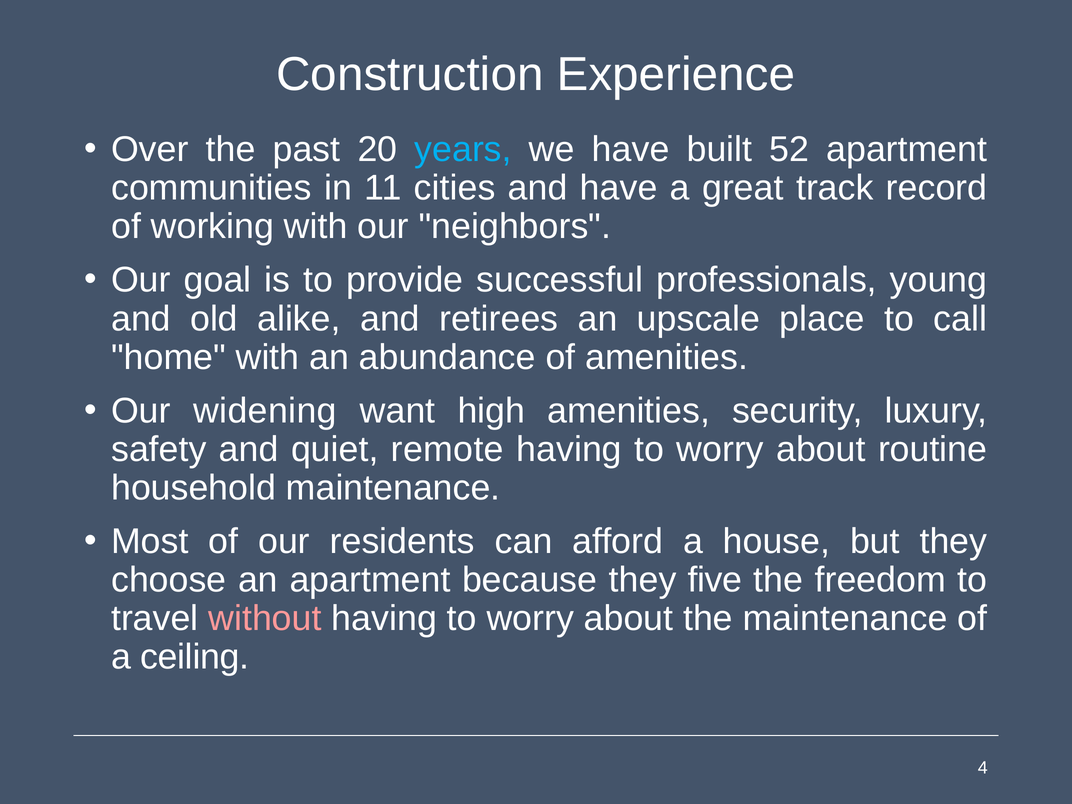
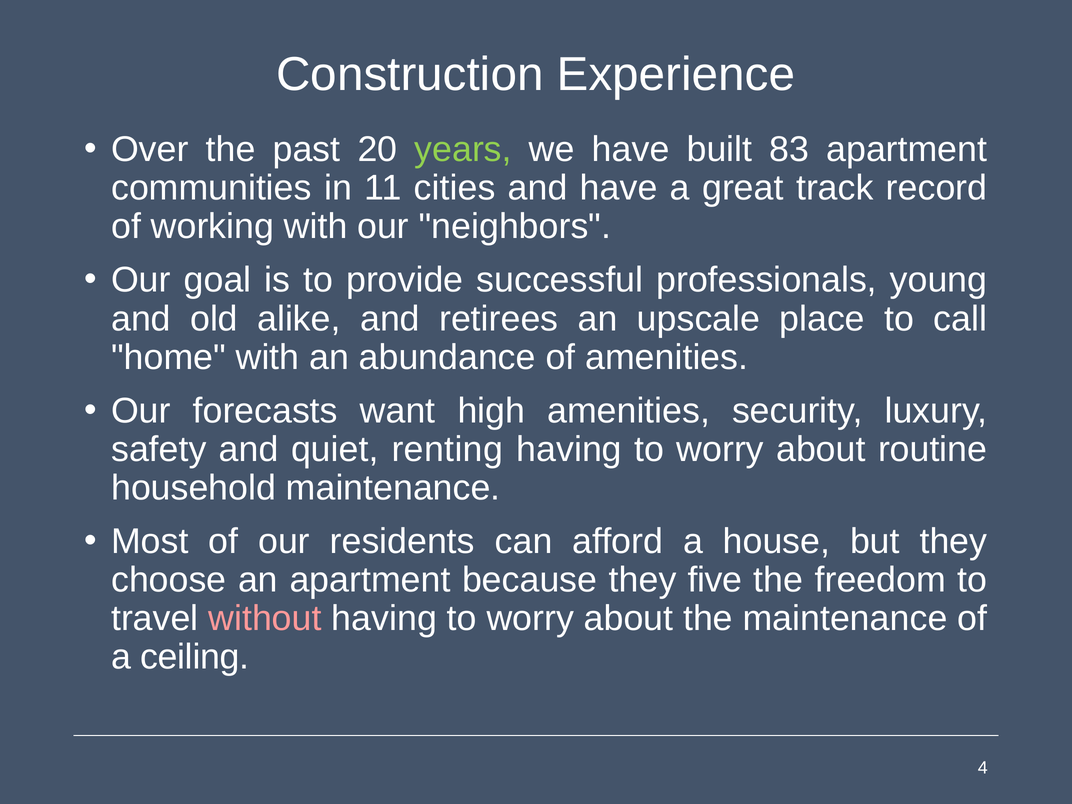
years colour: light blue -> light green (463, 150)
52: 52 -> 83 (789, 150)
widening: widening -> forecasts (265, 411)
remote: remote -> renting (447, 449)
